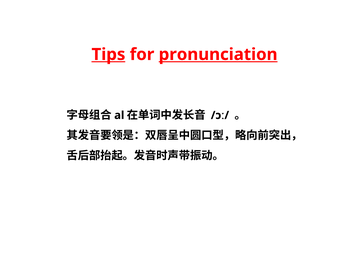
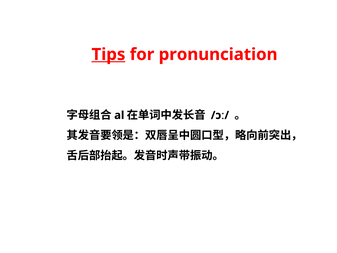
pronunciation underline: present -> none (218, 54)
